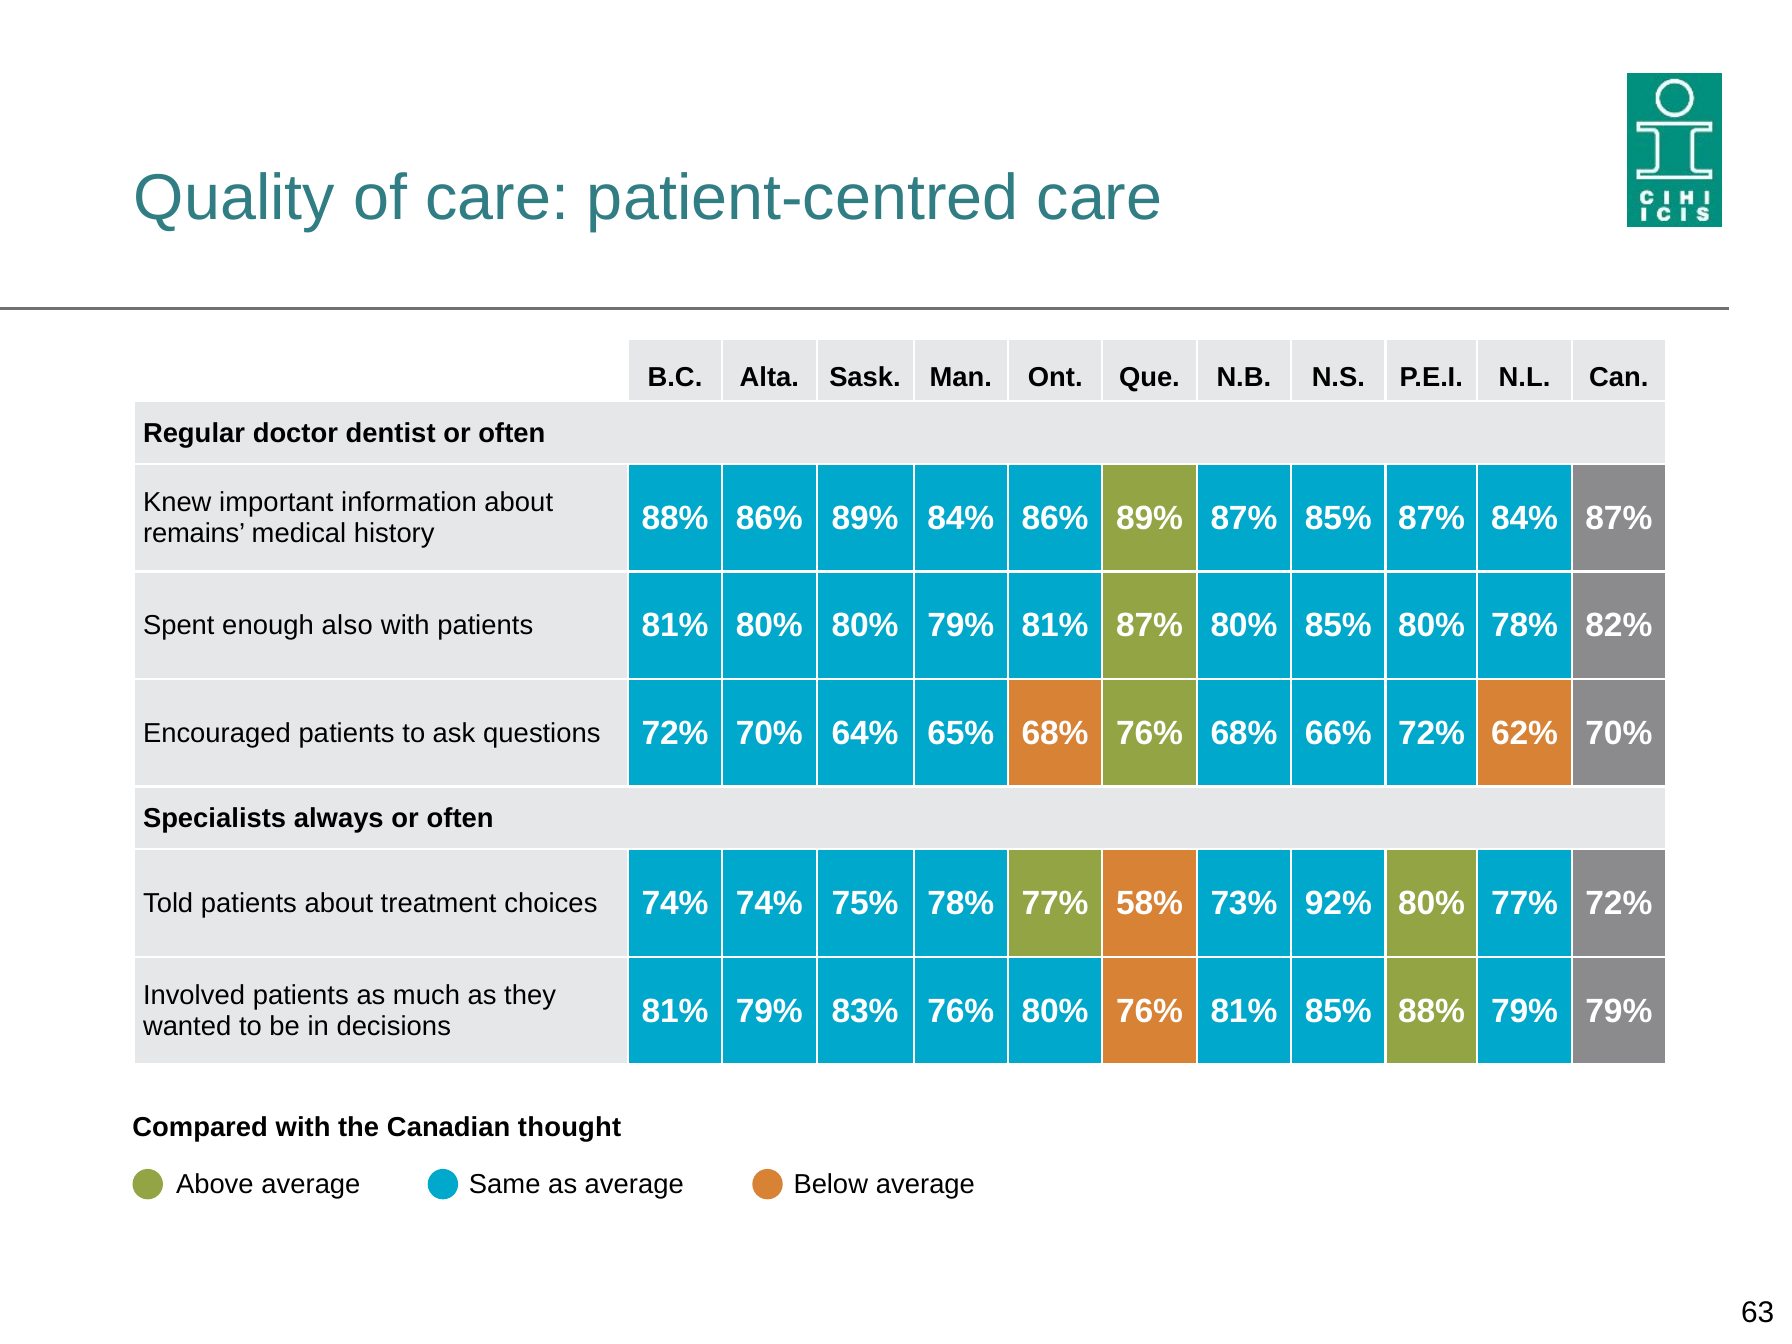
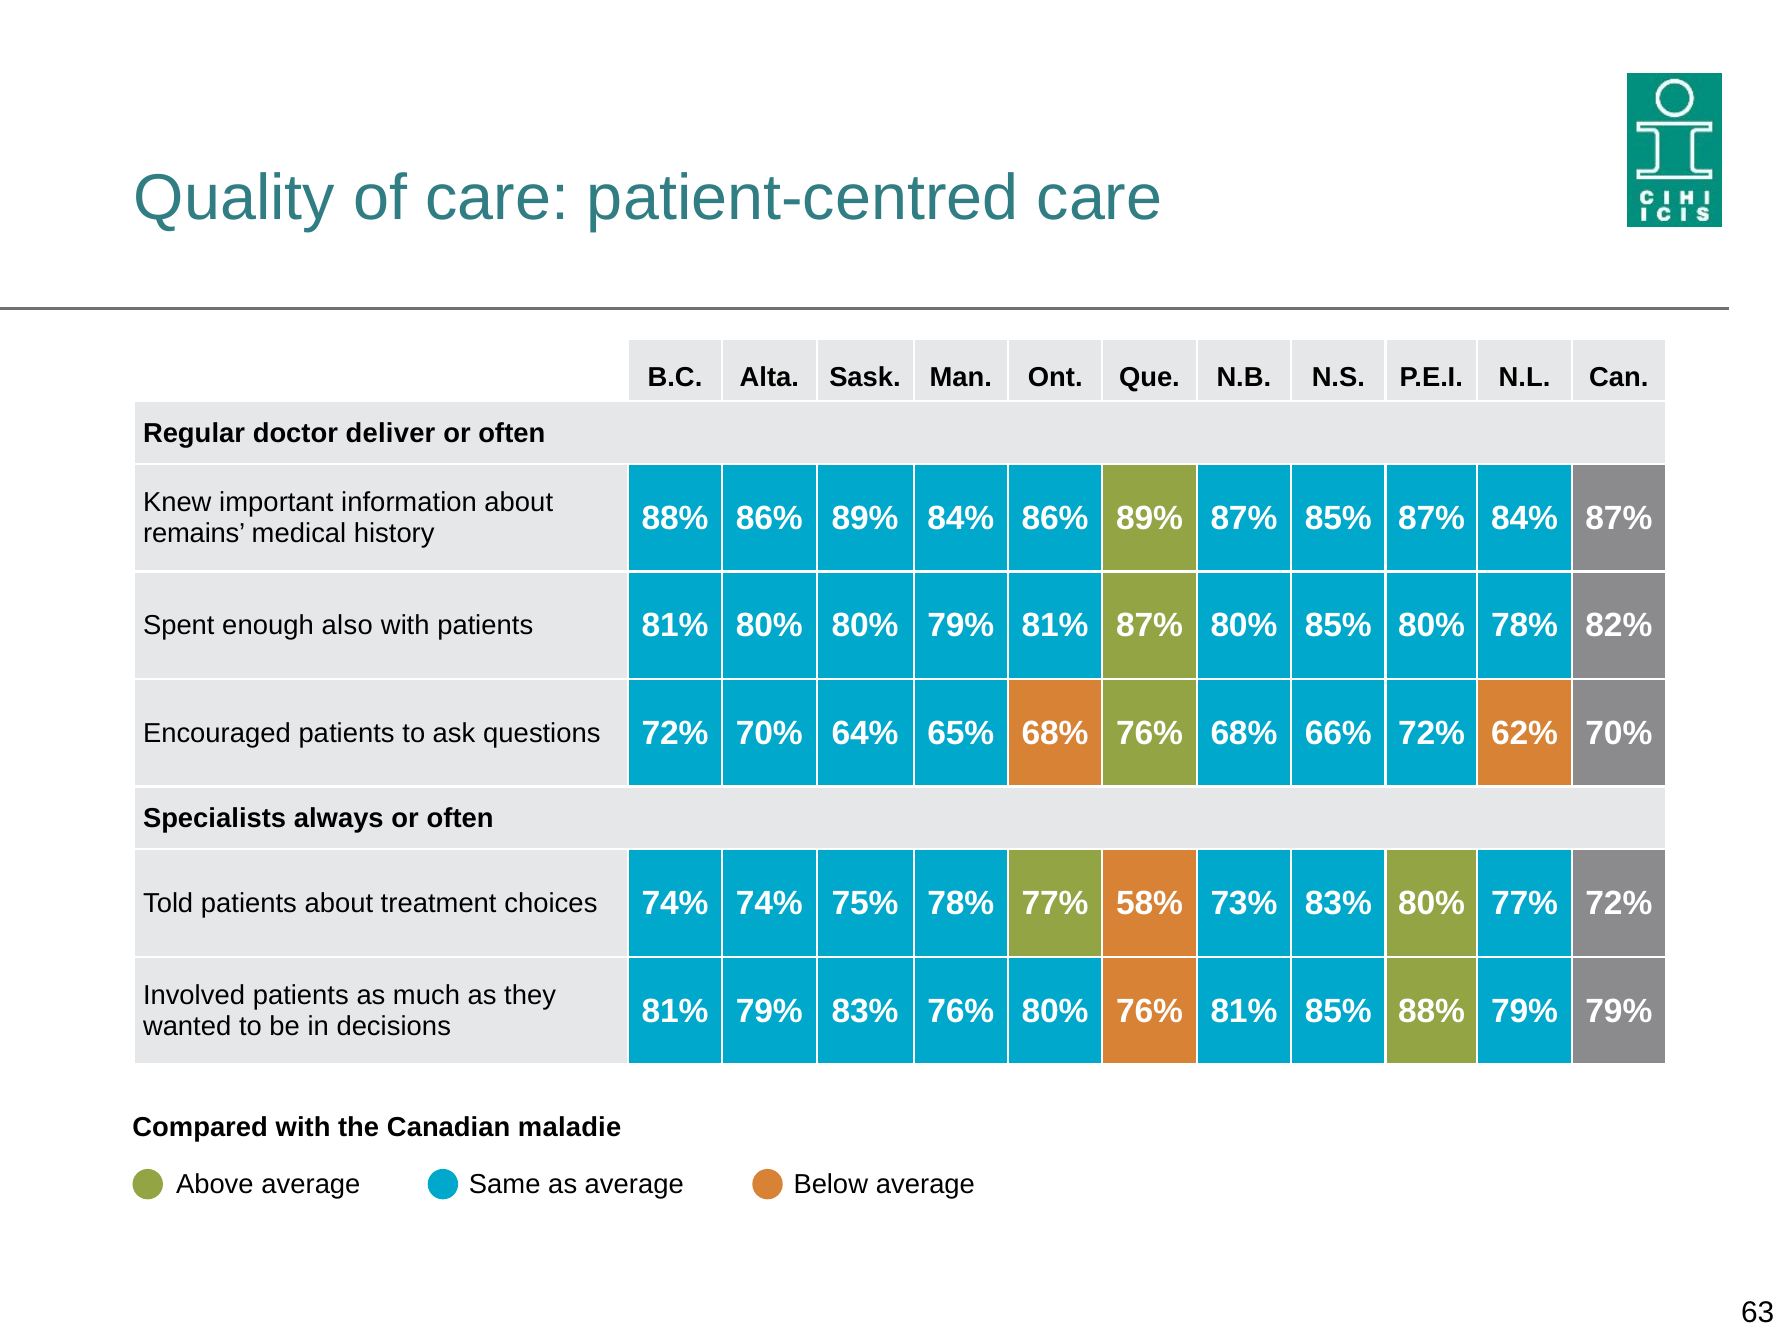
dentist: dentist -> deliver (390, 433)
73% 92%: 92% -> 83% (1338, 903)
thought: thought -> maladie (570, 1128)
